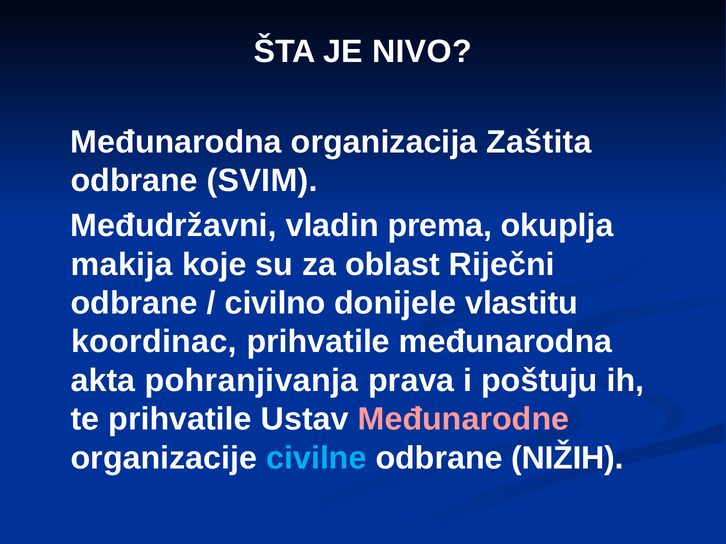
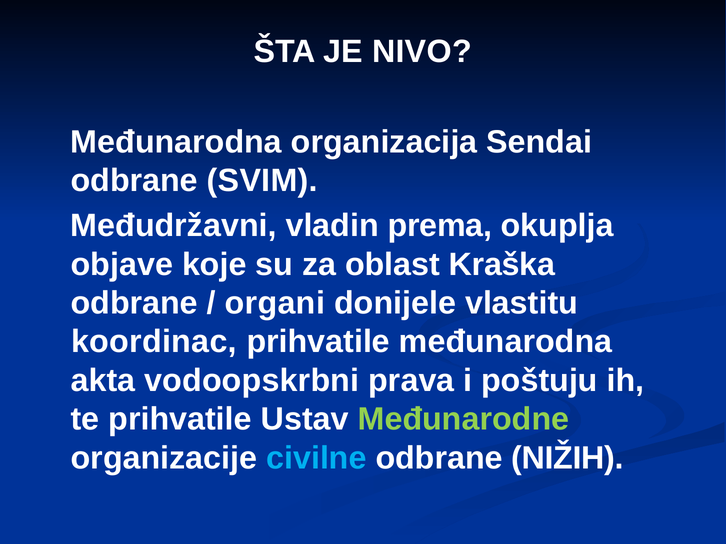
Zaštita: Zaštita -> Sendai (539, 142)
makija: makija -> objave (122, 265)
Riječni: Riječni -> Kraška (502, 265)
civilno: civilno -> organi (275, 303)
pohranjivanja: pohranjivanja -> vodoopskrbni (252, 381)
Međunarodne colour: pink -> light green (463, 420)
